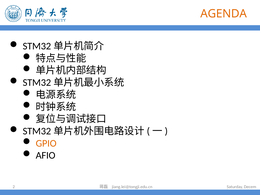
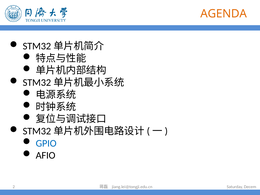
GPIO colour: orange -> blue (46, 143)
